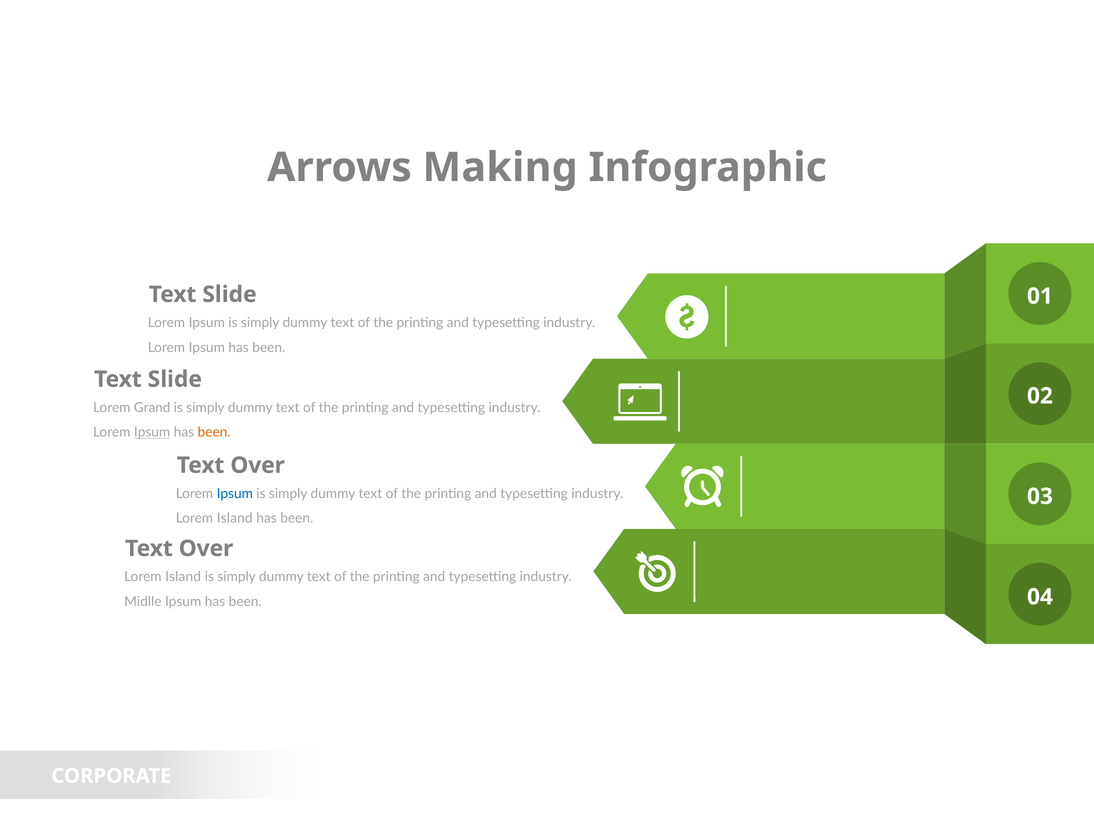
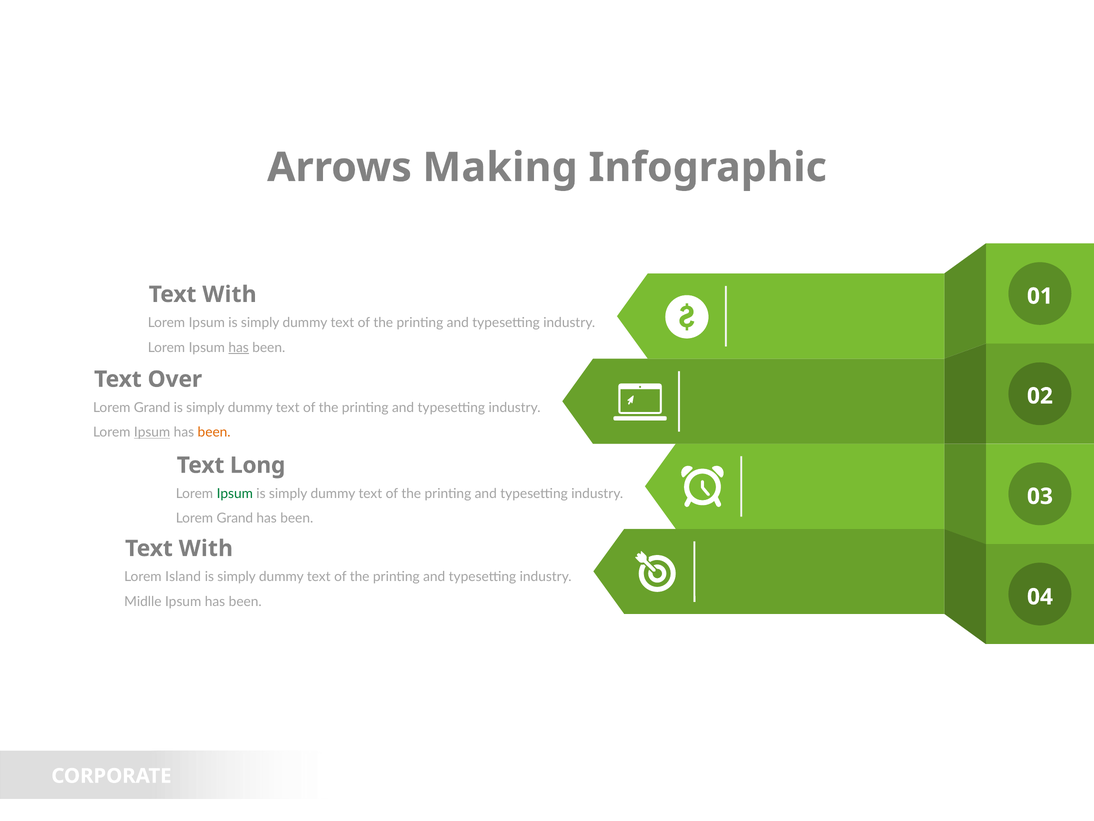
Slide: Slide -> With (229, 294)
has underline: none -> present (239, 347)
Slide: Slide -> Over (175, 379)
Over: Over -> Long (258, 465)
Ipsum colour: blue -> green (235, 493)
Island: Island -> Grand (235, 518)
Over: Over -> With (206, 548)
